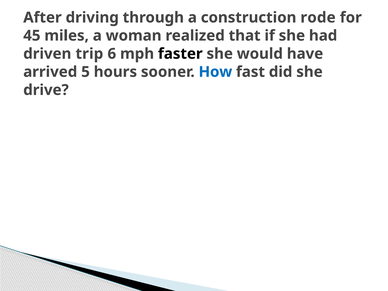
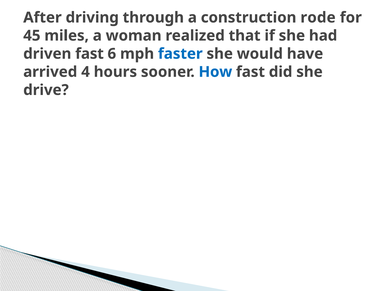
driven trip: trip -> fast (90, 54)
faster colour: black -> blue (180, 54)
5: 5 -> 4 (86, 72)
